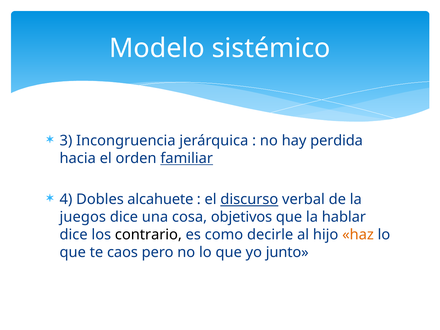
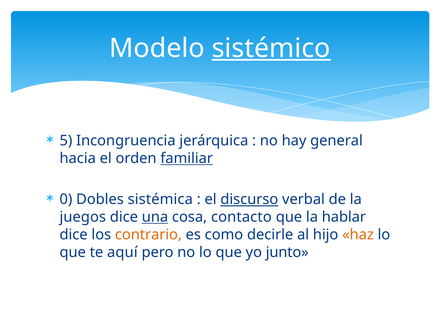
sistémico underline: none -> present (271, 48)
3: 3 -> 5 (66, 141)
perdida: perdida -> general (337, 141)
4: 4 -> 0 (66, 199)
alcahuete: alcahuete -> sistémica (160, 199)
una underline: none -> present (155, 217)
objetivos: objetivos -> contacto (241, 217)
contrario colour: black -> orange (148, 235)
caos: caos -> aquí (122, 252)
